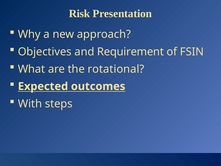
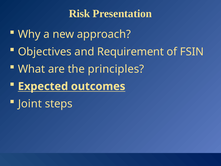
rotational: rotational -> principles (116, 69)
With: With -> Joint (30, 104)
